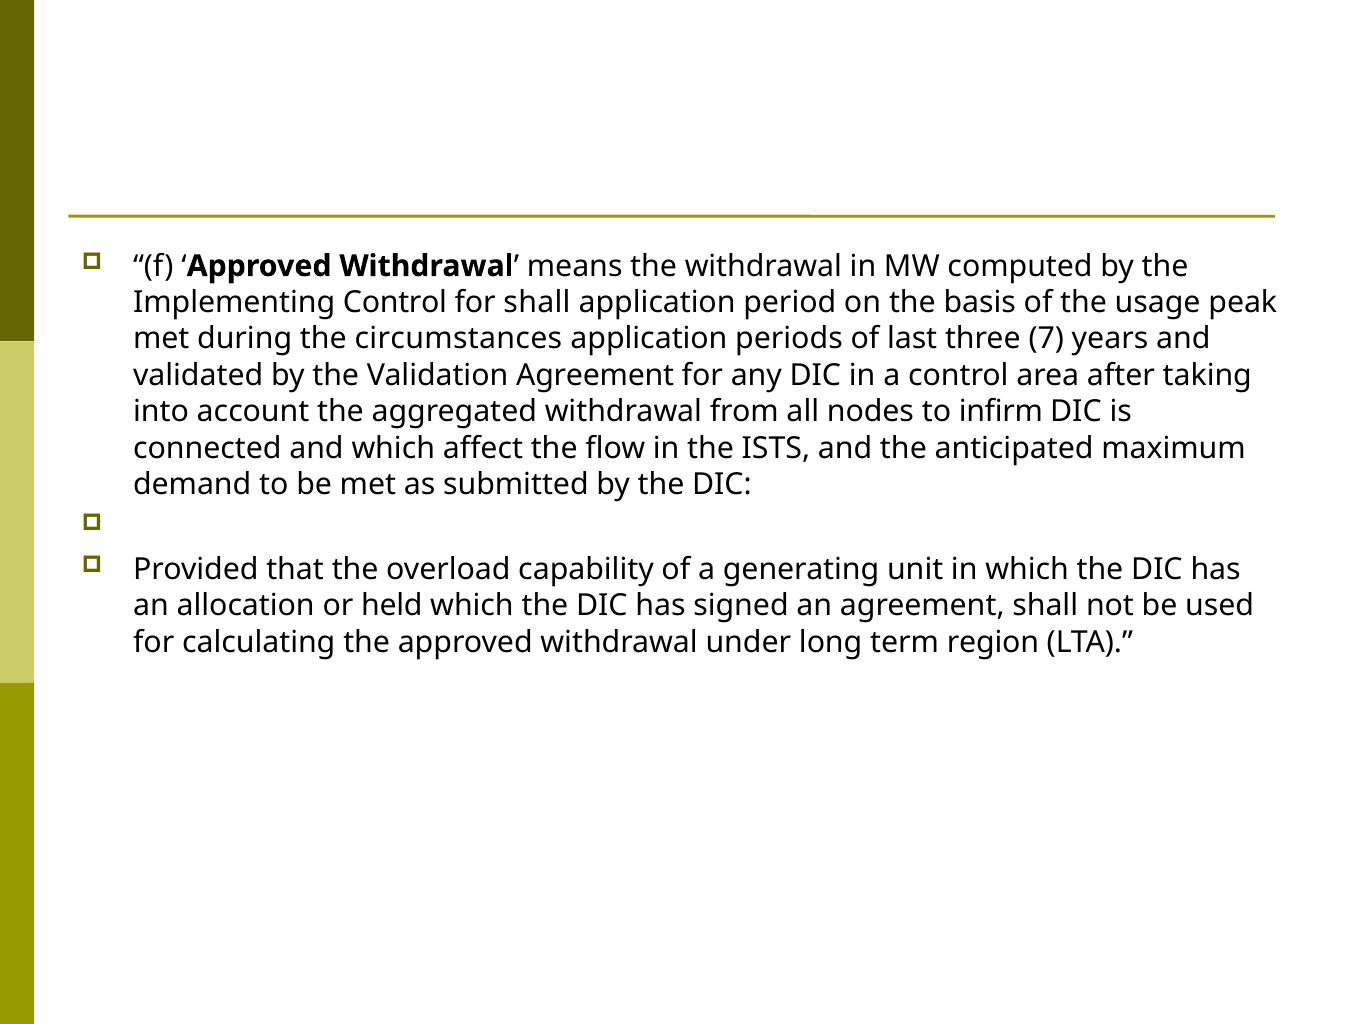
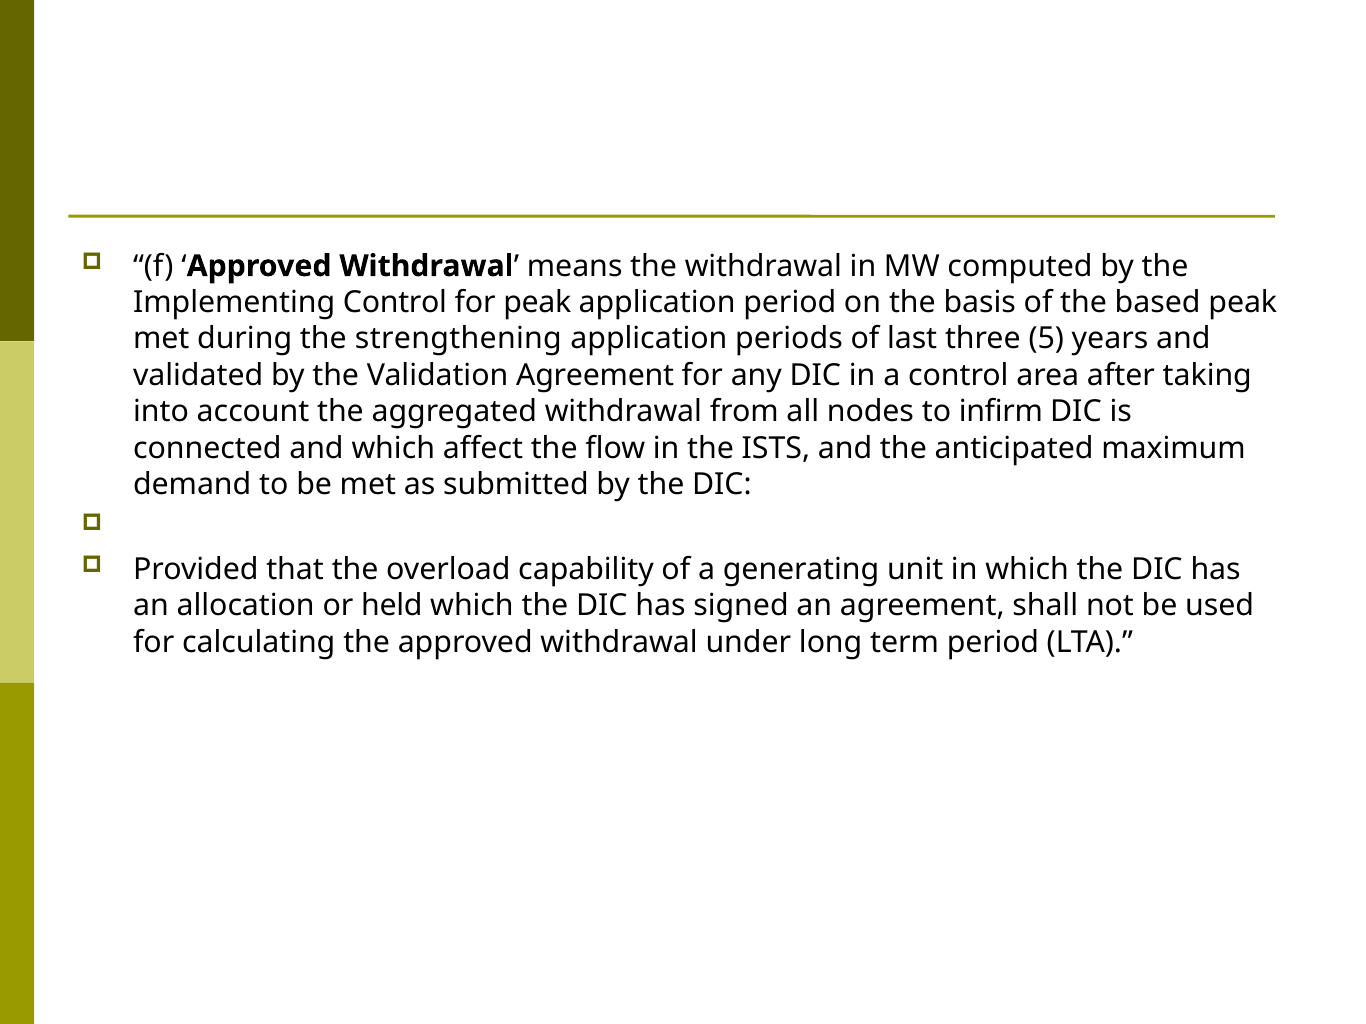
for shall: shall -> peak (537, 303)
usage: usage -> based (1158, 303)
circumstances: circumstances -> strengthening (458, 339)
7: 7 -> 5 (1046, 339)
term region: region -> period (993, 642)
